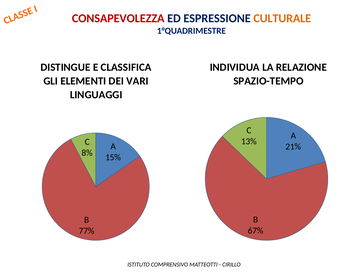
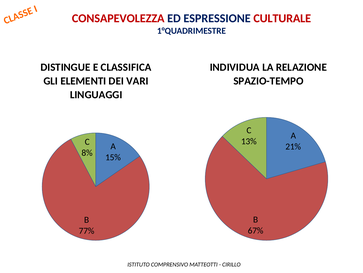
CULTURALE colour: orange -> red (282, 18)
